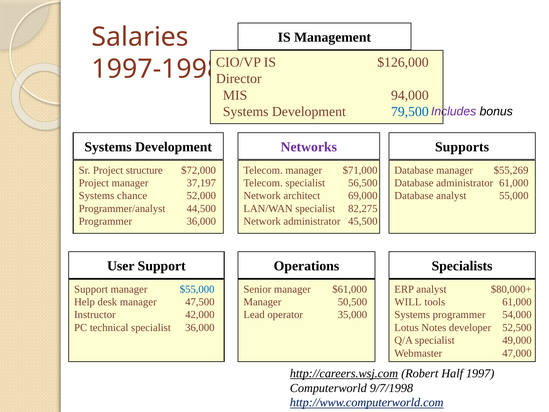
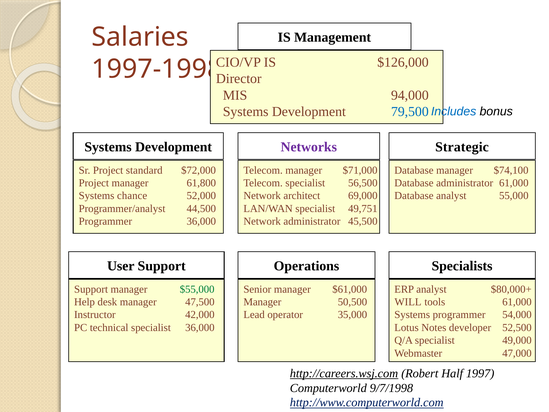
Includes colour: purple -> blue (454, 112)
Supports: Supports -> Strategic (462, 147)
structure: structure -> standard (144, 170)
$55,269: $55,269 -> $74,100 (511, 170)
37,197: 37,197 -> 61,800 (201, 183)
82,275: 82,275 -> 49,751 (363, 208)
$55,000 colour: blue -> green (197, 289)
